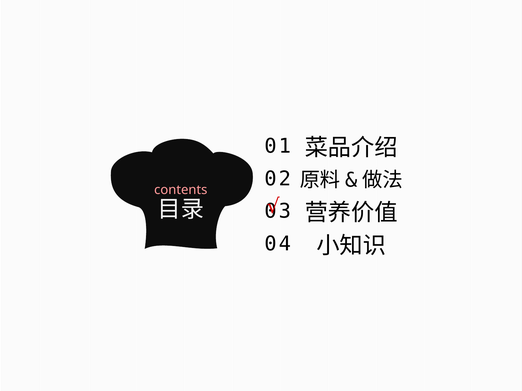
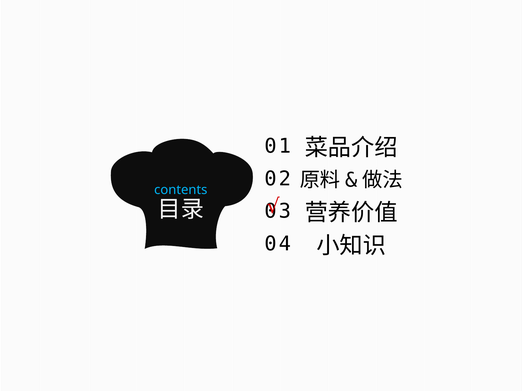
contents colour: pink -> light blue (181, 190)
